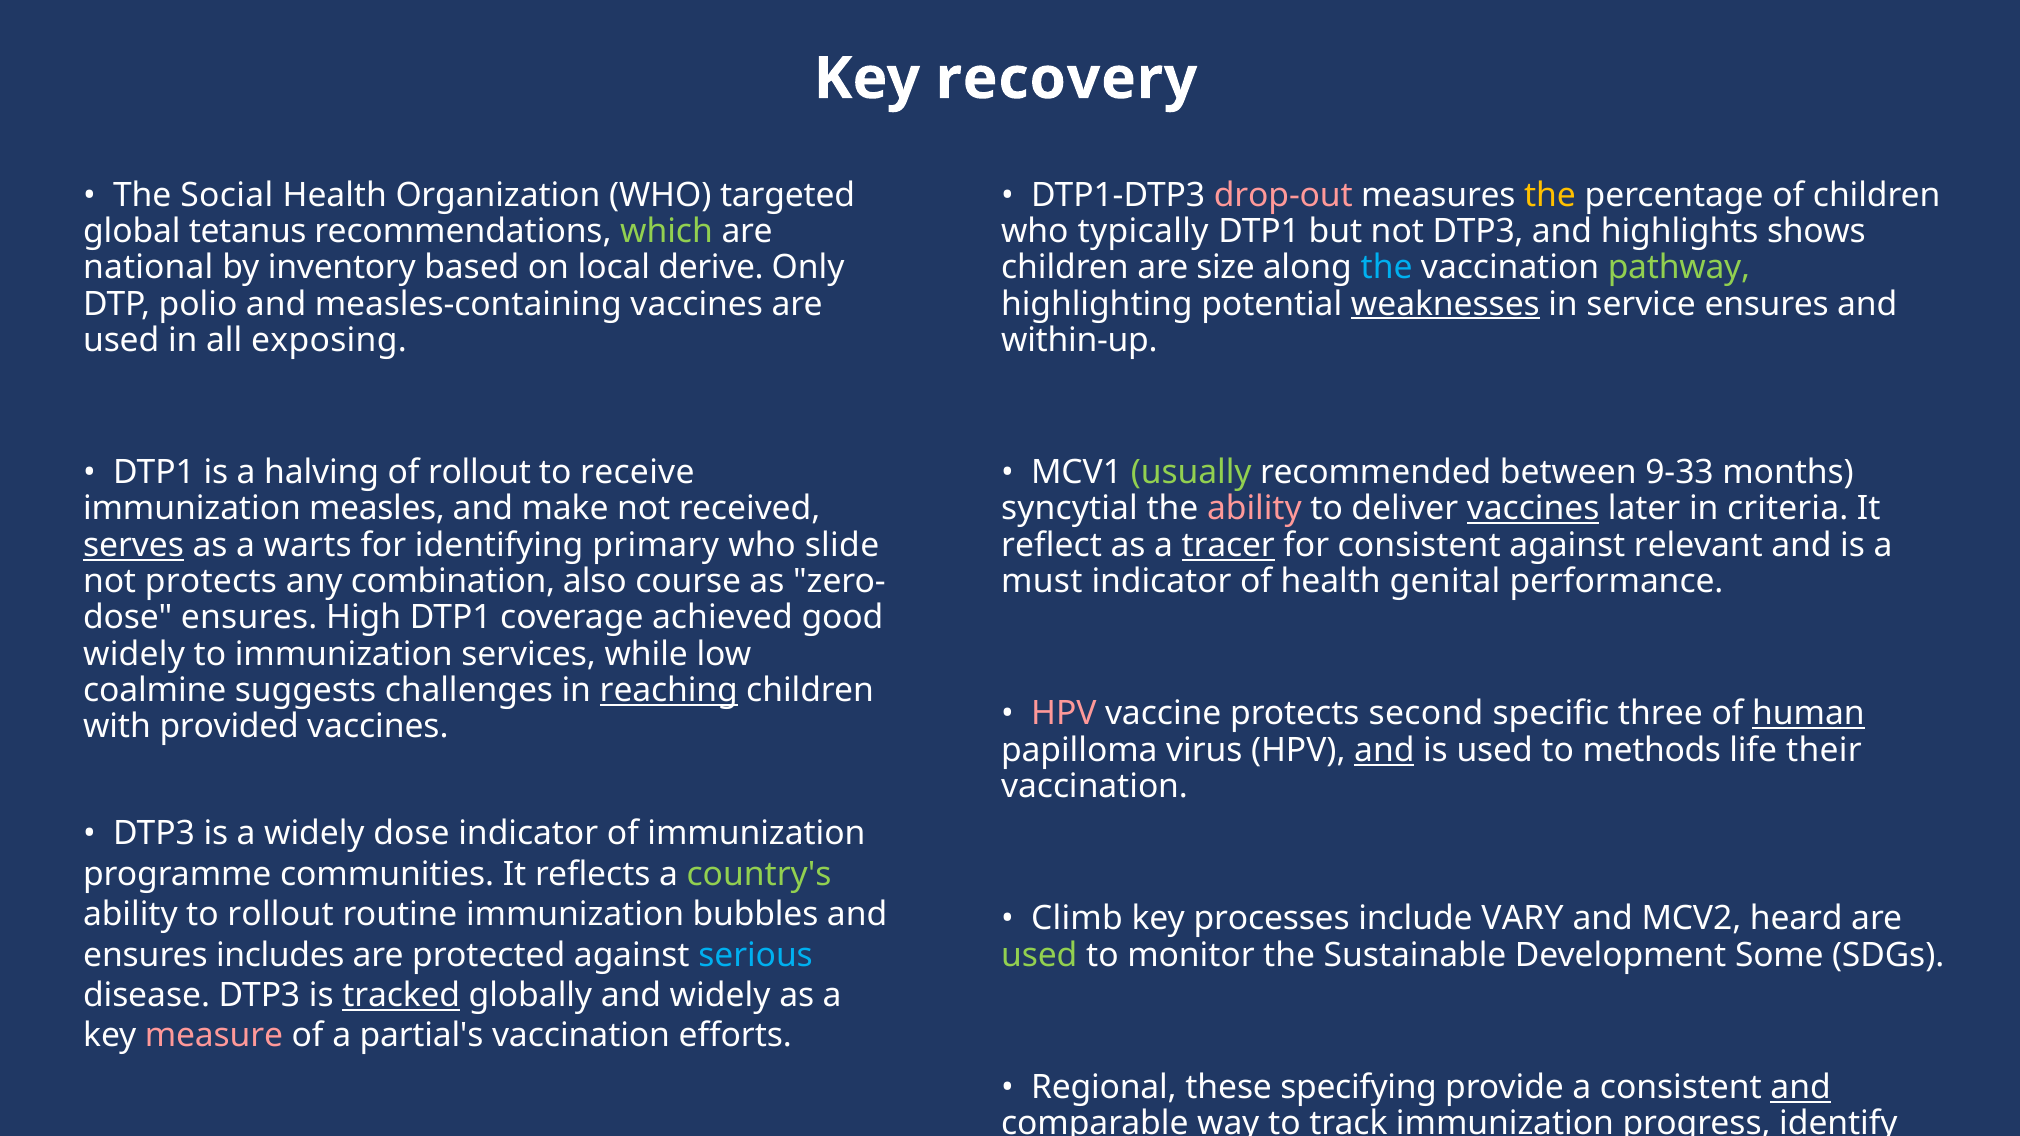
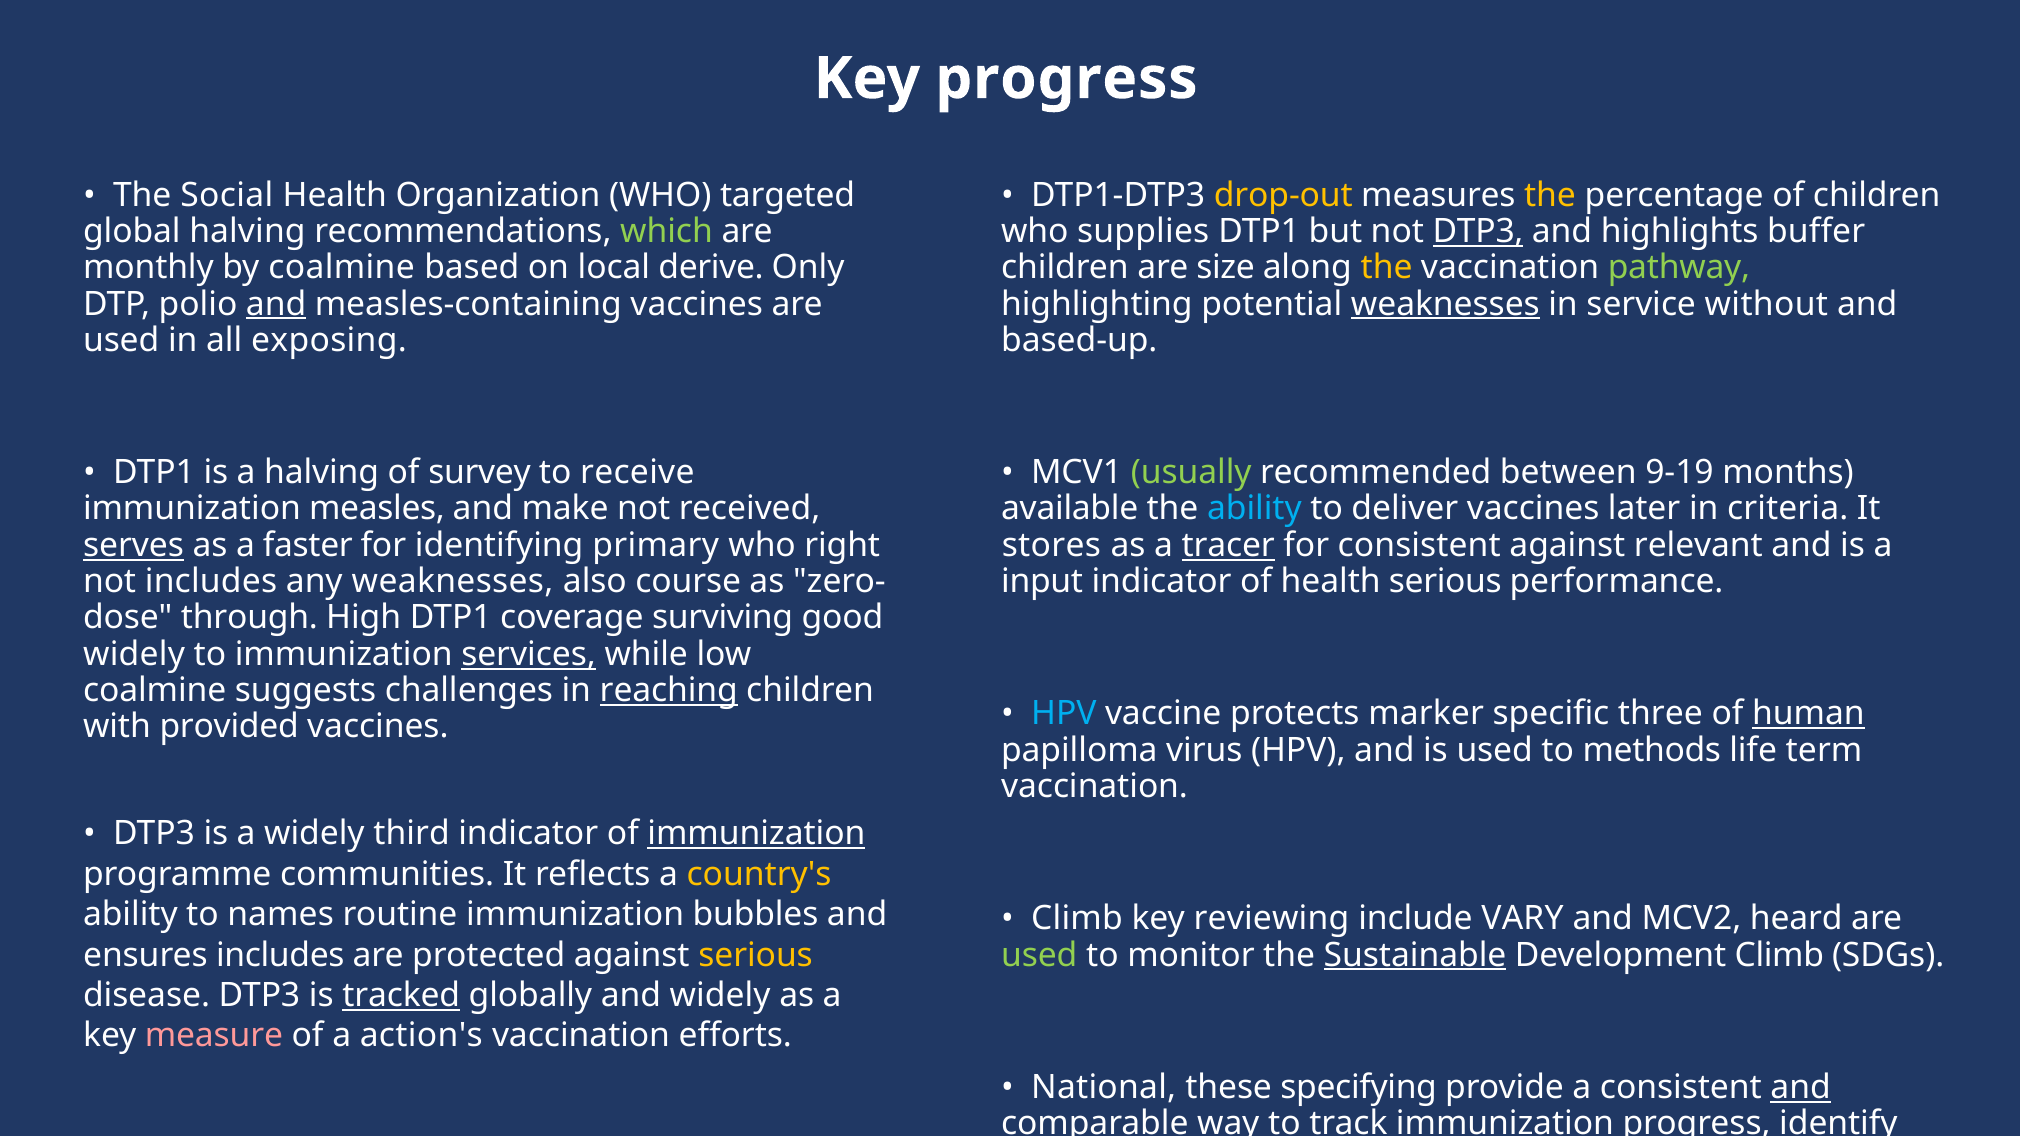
Key recovery: recovery -> progress (1066, 79)
drop-out colour: pink -> yellow (1283, 195)
global tetanus: tetanus -> halving (247, 231)
typically: typically -> supplies (1143, 231)
DTP3 underline: none -> present (1478, 231)
shows: shows -> buffer (1816, 231)
national: national -> monthly (148, 268)
by inventory: inventory -> coalmine (342, 268)
the colour: light blue -> yellow (1387, 268)
and underline: none -> present (276, 304)
service ensures: ensures -> without (1766, 304)
within-up: within-up -> based-up (1079, 340)
of rollout: rollout -> survey (480, 473)
9-33: 9-33 -> 9-19 (1679, 473)
syncytial: syncytial -> available (1070, 509)
ability colour: pink -> light blue (1254, 509)
vaccines underline: present -> none (1533, 509)
warts: warts -> faster (308, 545)
slide: slide -> right (842, 545)
reflect: reflect -> stores (1051, 545)
not protects: protects -> includes (211, 582)
any combination: combination -> weaknesses (453, 582)
must: must -> input (1042, 582)
health genital: genital -> serious (1445, 582)
ensures: ensures -> through (249, 618)
achieved: achieved -> surviving (723, 618)
services underline: none -> present (529, 654)
HPV colour: pink -> light blue (1064, 714)
second: second -> marker (1426, 714)
and underline: present -> none (1384, 750)
their: their -> term (1824, 750)
widely dose: dose -> third (412, 834)
immunization underline: none -> present (756, 834)
country's colour: light green -> yellow (759, 874)
to rollout: rollout -> names (281, 915)
processes: processes -> reviewing (1271, 919)
serious colour: light blue -> yellow (756, 955)
Sustainable underline: none -> present (1415, 955)
Development Some: Some -> Climb (1779, 955)
partial's: partial's -> action's (421, 1036)
Regional: Regional -> National (1104, 1088)
